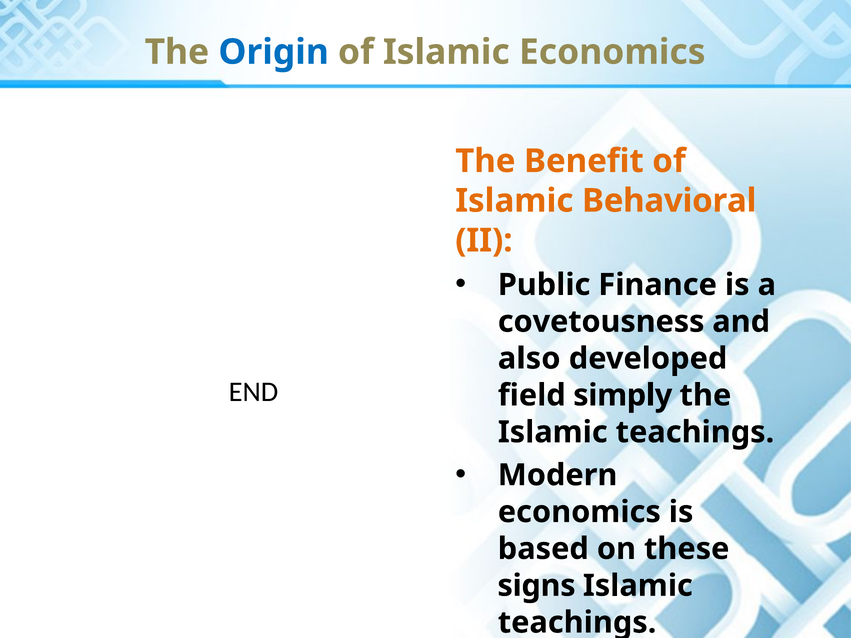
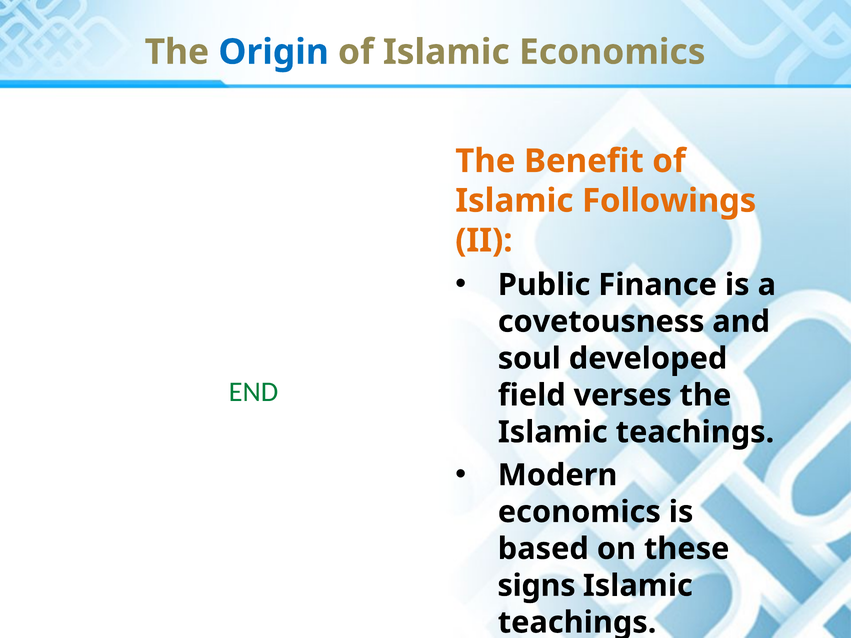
Behavioral: Behavioral -> Followings (669, 201)
also: also -> soul (529, 359)
END colour: black -> green (253, 392)
simply: simply -> verses (623, 395)
